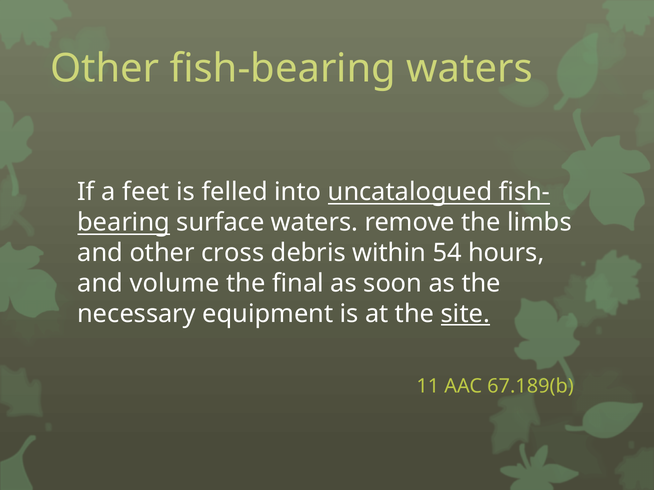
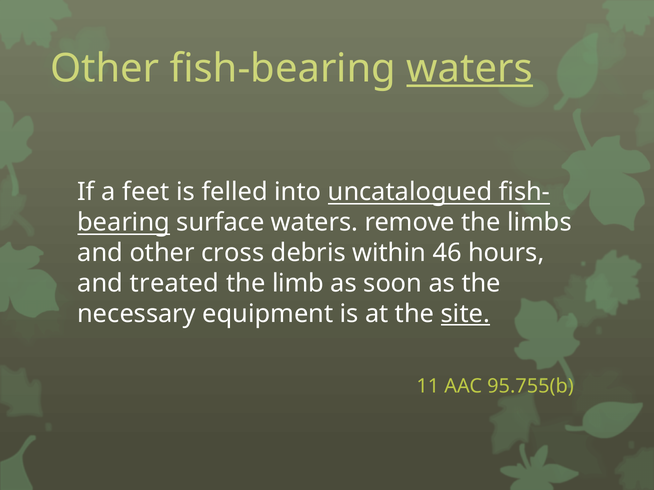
waters underline: none -> present (470, 69)
54: 54 -> 46 (447, 253)
volume: volume -> treated (174, 284)
final: final -> limb (298, 284)
67.189(b: 67.189(b -> 95.755(b (531, 386)
